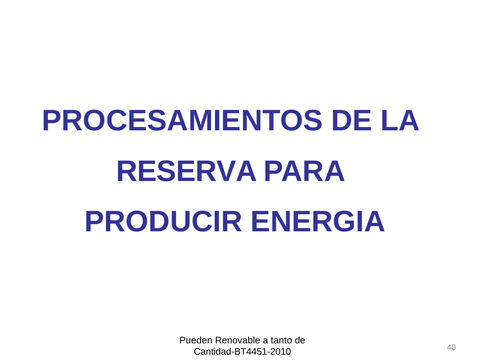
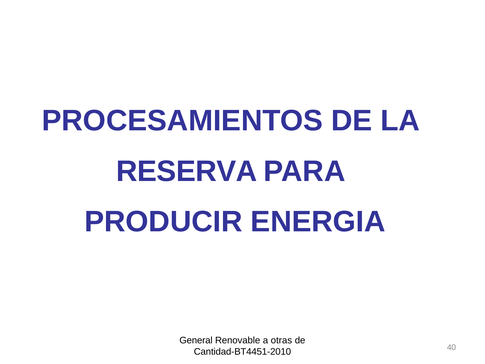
Pueden: Pueden -> General (196, 340)
tanto: tanto -> otras (281, 340)
